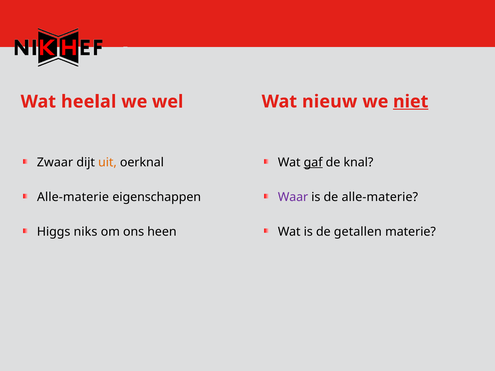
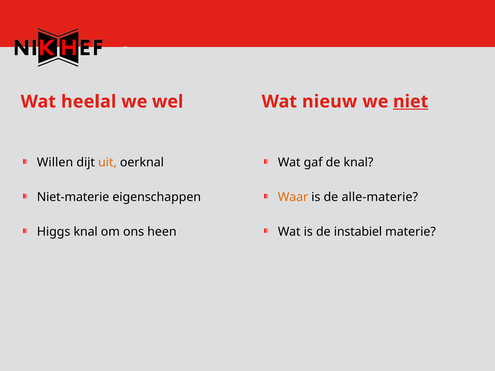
gaf underline: present -> none (313, 162)
Zwaar: Zwaar -> Willen (55, 163)
Waar colour: purple -> orange (293, 197)
Alle-materie: Alle-materie -> Niet-materie (73, 197)
getallen: getallen -> instabiel (358, 232)
Higgs niks: niks -> knal (86, 232)
